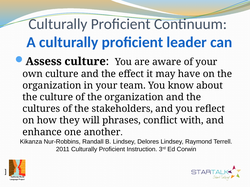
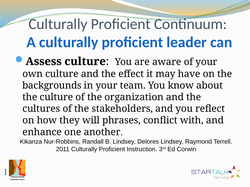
organization: organization -> backgrounds (52, 86)
